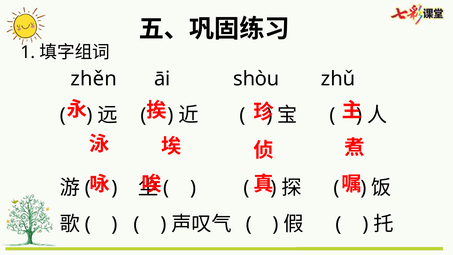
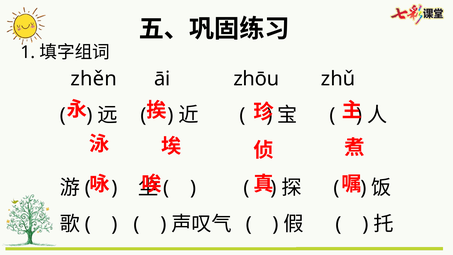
shòu: shòu -> zhōu (256, 79)
